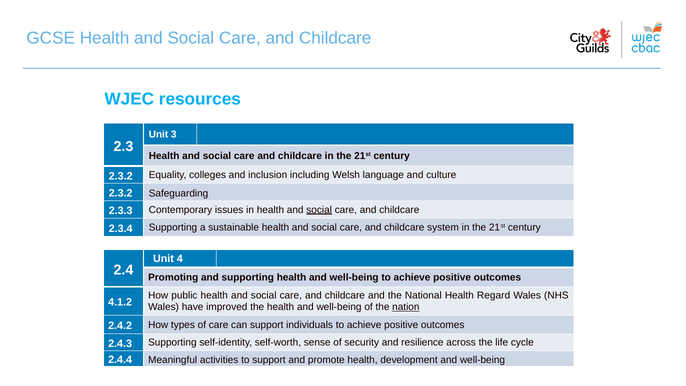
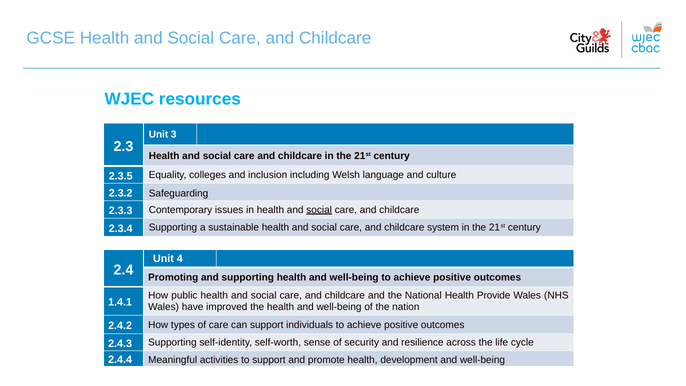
2.3.2: 2.3.2 -> 2.3.5 (121, 176)
Regard: Regard -> Provide (494, 295)
4.1.2: 4.1.2 -> 1.4.1 (120, 302)
nation underline: present -> none (406, 307)
